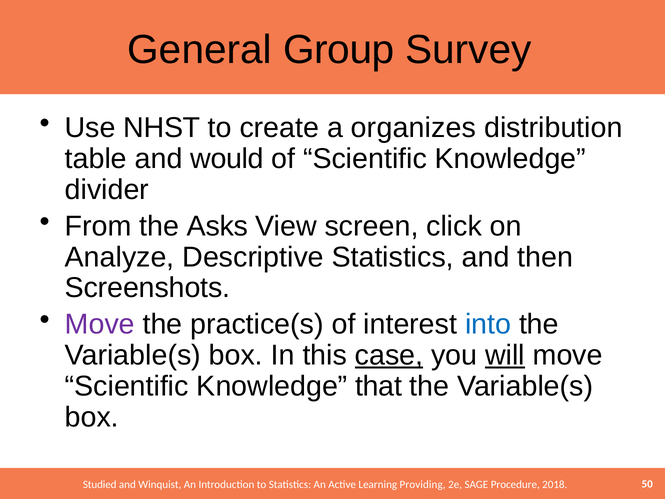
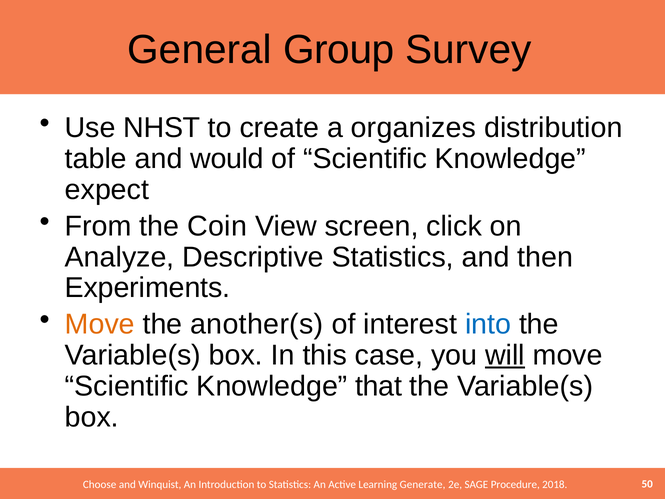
divider: divider -> expect (107, 190)
Asks: Asks -> Coin (217, 226)
Screenshots: Screenshots -> Experiments (148, 288)
Move colour: purple -> orange (100, 324)
practice(s: practice(s -> another(s (257, 324)
case underline: present -> none (389, 355)
Studied: Studied -> Choose (100, 484)
Providing: Providing -> Generate (423, 484)
